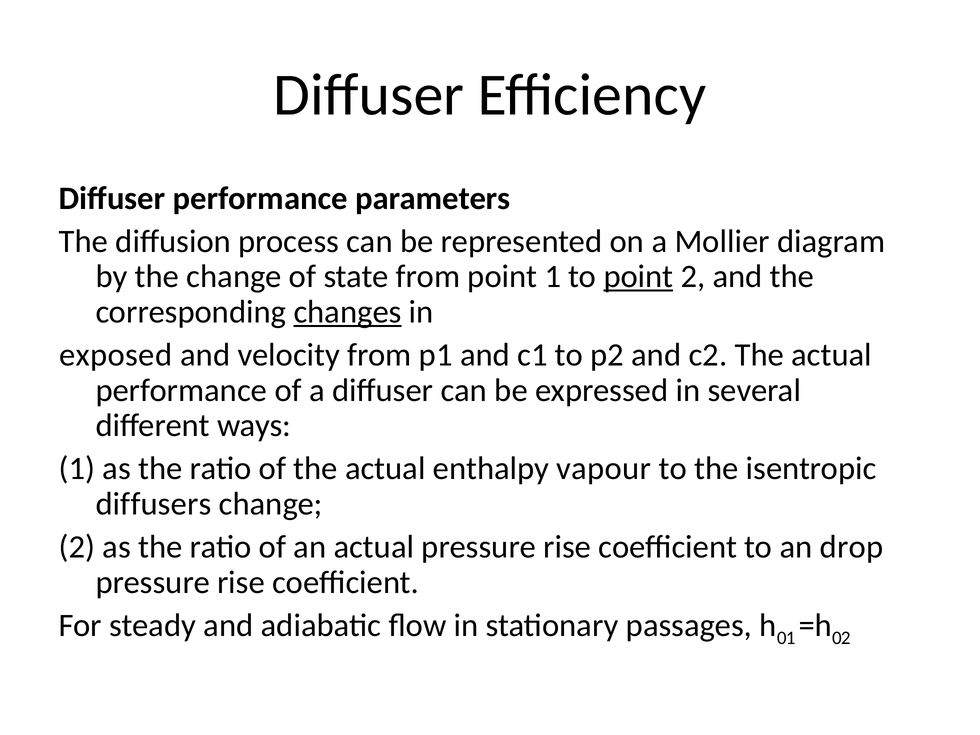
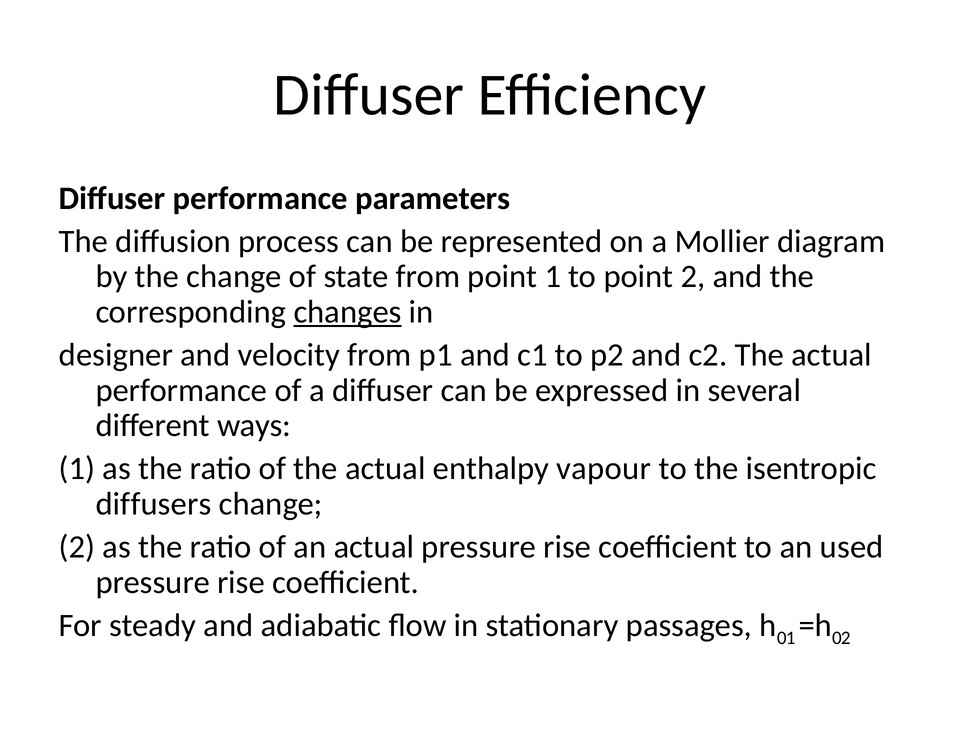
point underline: present -> none (638, 277)
exposed: exposed -> designer (116, 355)
drop: drop -> used (852, 547)
